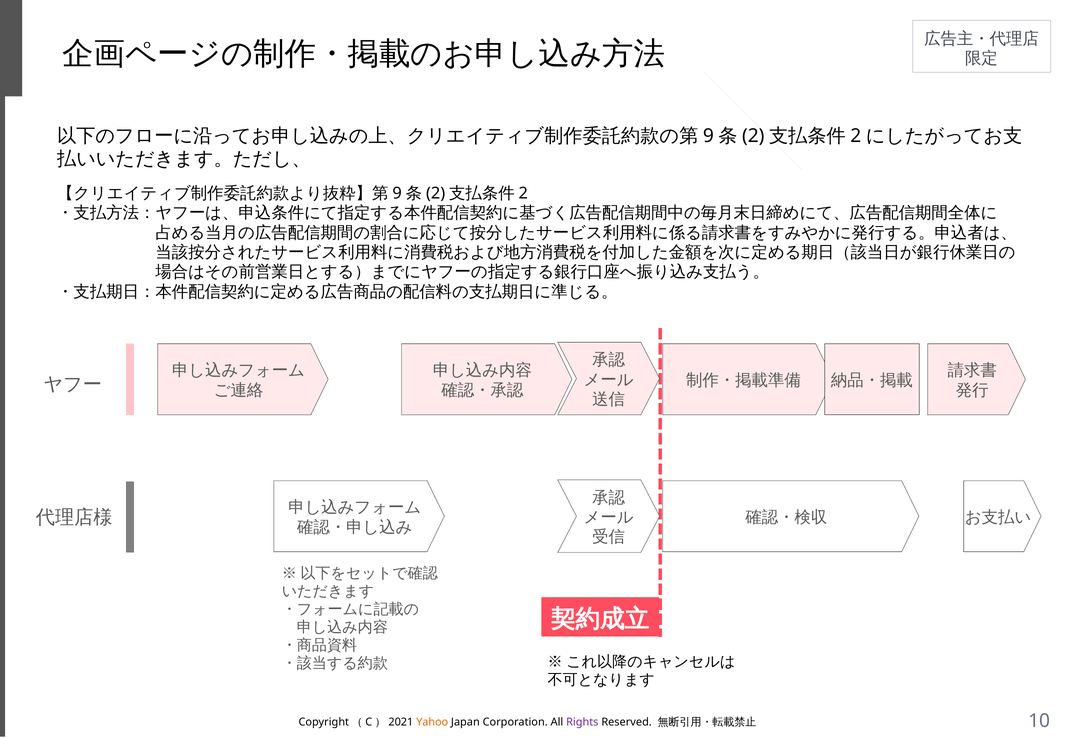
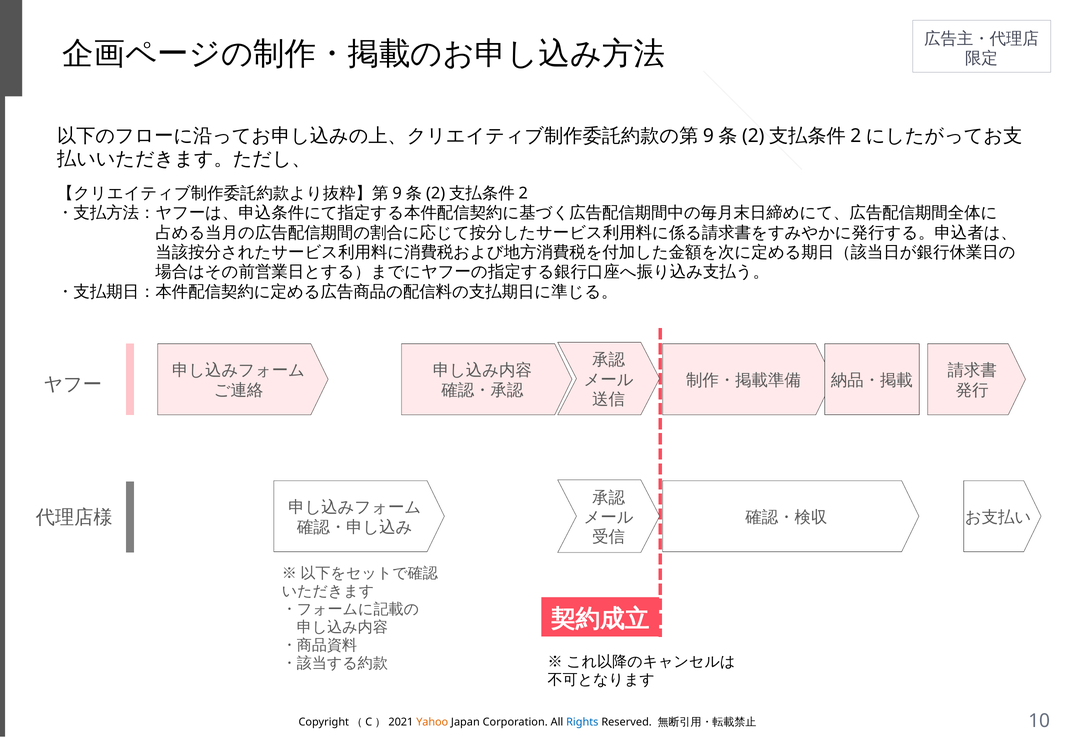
Rights colour: purple -> blue (582, 722)
